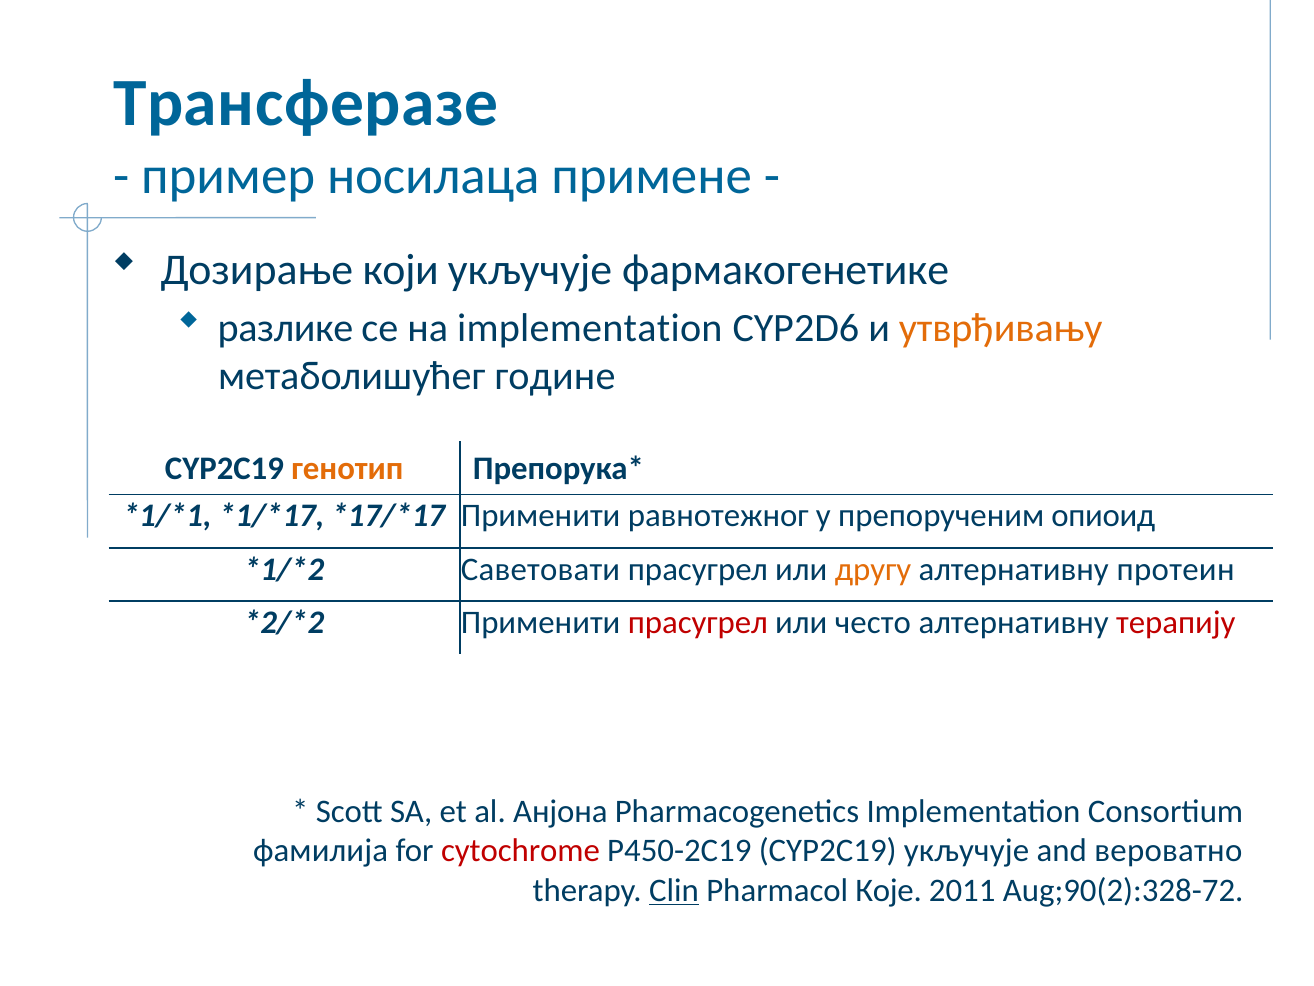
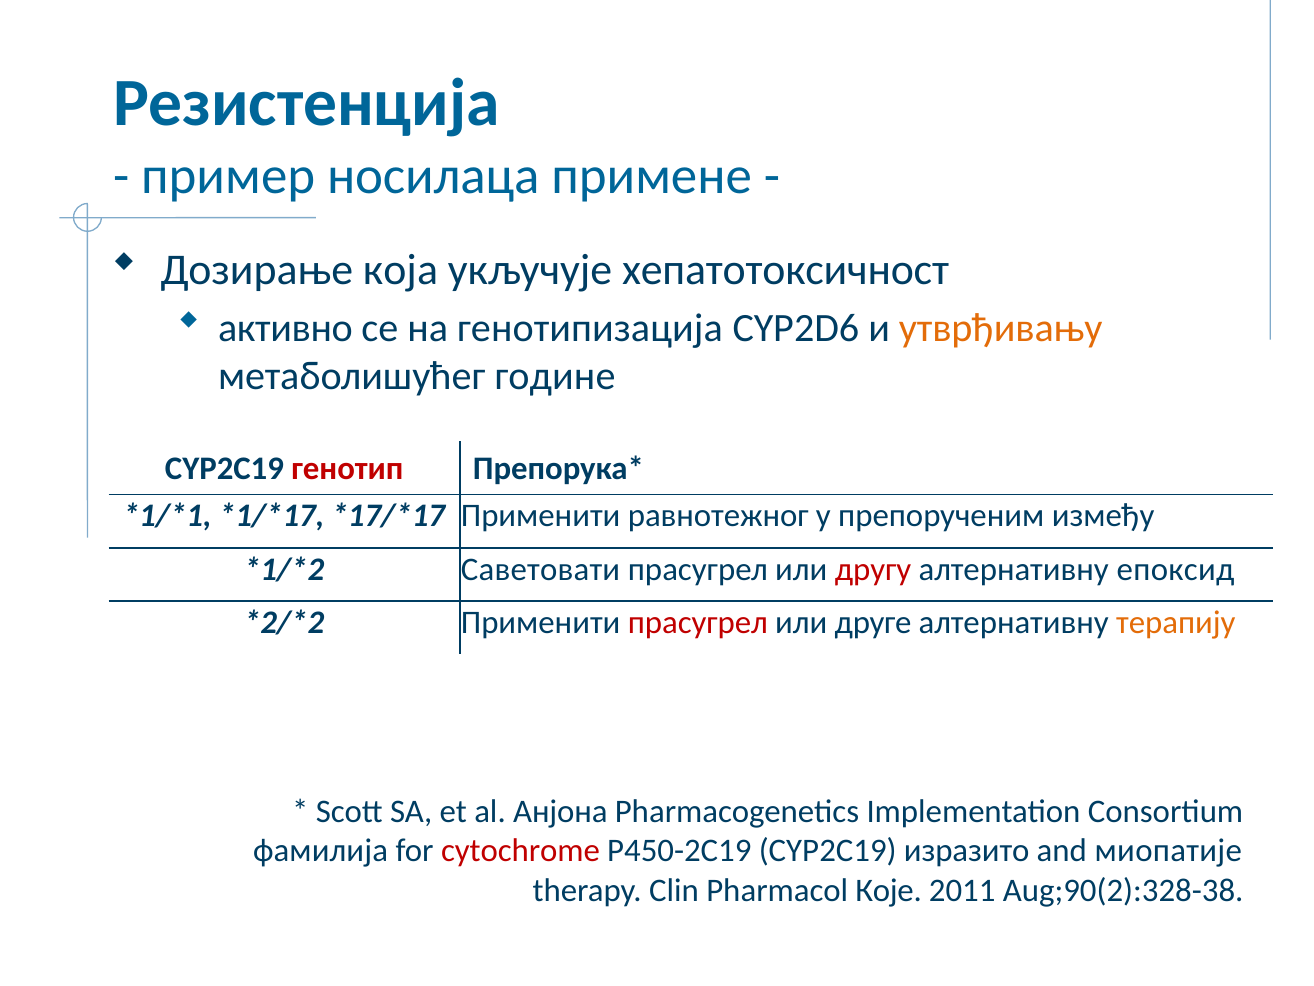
Трансферазе: Трансферазе -> Резистенција (306, 103)
који: који -> која (400, 270)
фармакогенетике: фармакогенетике -> хепатотоксичност (786, 270)
разлике: разлике -> активно (285, 328)
на implementation: implementation -> генотипизација (590, 328)
генотип colour: orange -> red (347, 468)
опиоид: опиоид -> између (1103, 516)
другу colour: orange -> red (873, 569)
протеин: протеин -> епоксид (1176, 569)
често: често -> друге (873, 622)
терапију colour: red -> orange (1176, 622)
CYP2C19 укључује: укључује -> изразито (967, 851)
вероватно: вероватно -> миопатије (1168, 851)
Clin underline: present -> none (674, 890)
Aug;90(2):328-72: Aug;90(2):328-72 -> Aug;90(2):328-38 (1123, 890)
